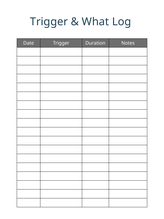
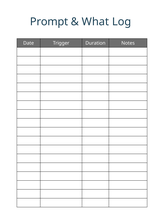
Trigger: Trigger -> Prompt (49, 22)
